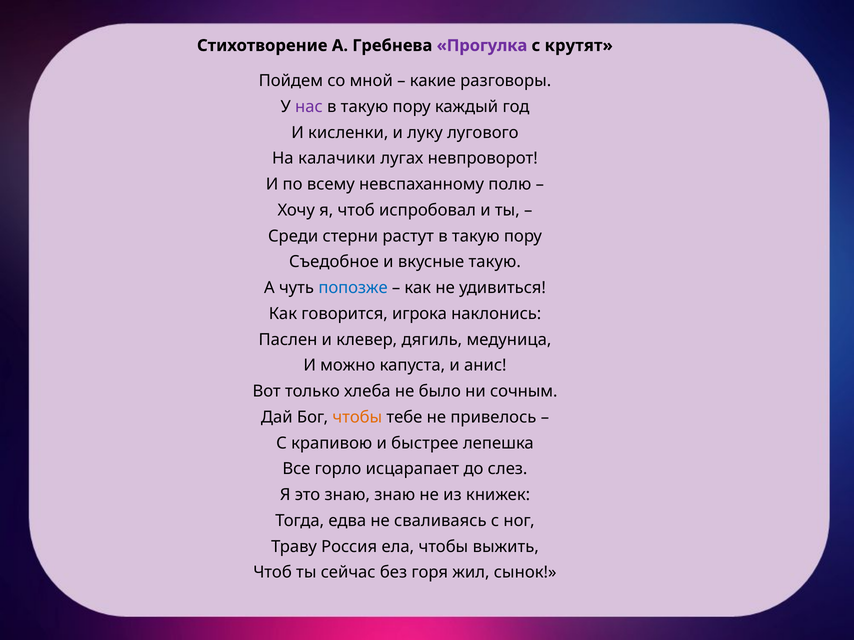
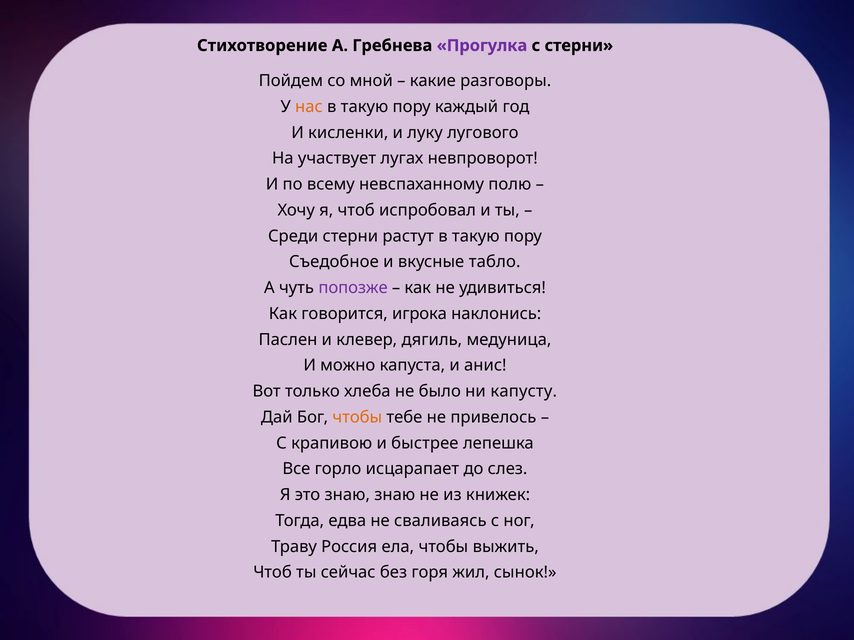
с крутят: крутят -> стерни (579, 46)
нас colour: purple -> orange (309, 107)
калачики: калачики -> участвует (337, 159)
вкусные такую: такую -> табло (495, 262)
попозже colour: blue -> purple (353, 288)
сочным: сочным -> капусту (524, 392)
